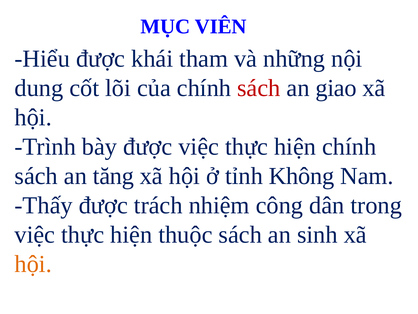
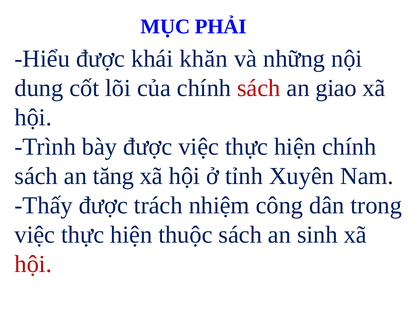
VIÊN: VIÊN -> PHẢI (221, 26)
tham: tham -> khăn (204, 59)
Không: Không -> Xuyên (302, 176)
hội colour: orange -> red (33, 264)
